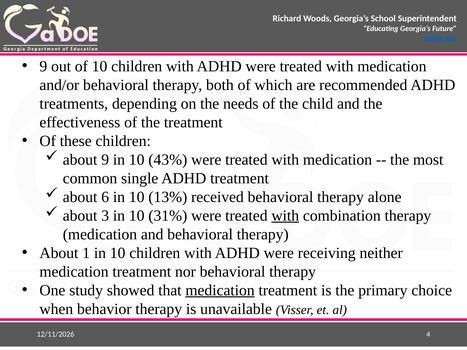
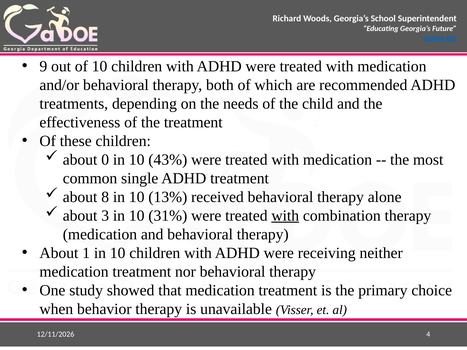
about 9: 9 -> 0 (105, 160)
6: 6 -> 8 (105, 197)
medication underline: present -> none (220, 290)
